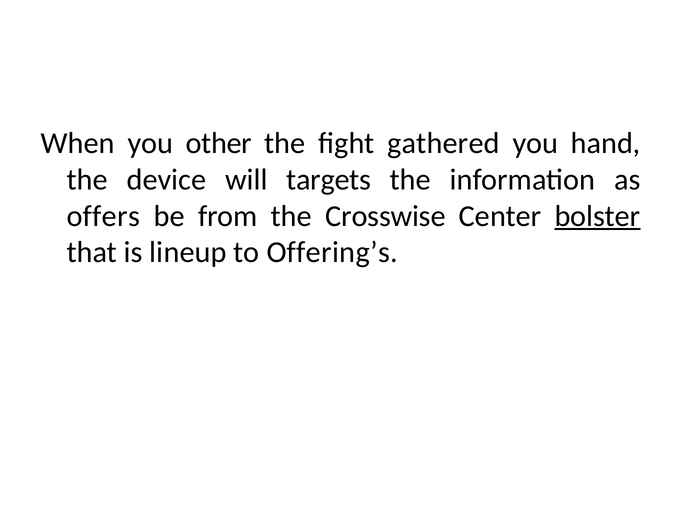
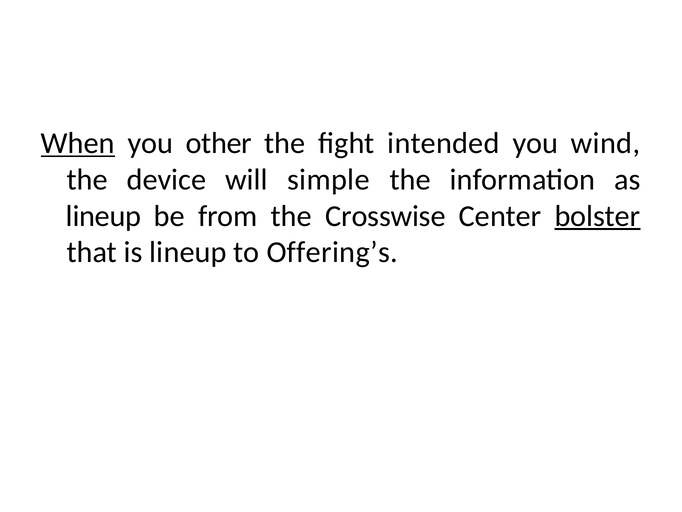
When underline: none -> present (78, 143)
gathered: gathered -> intended (443, 143)
hand: hand -> wind (606, 143)
targets: targets -> simple (328, 179)
offers: offers -> lineup (104, 216)
